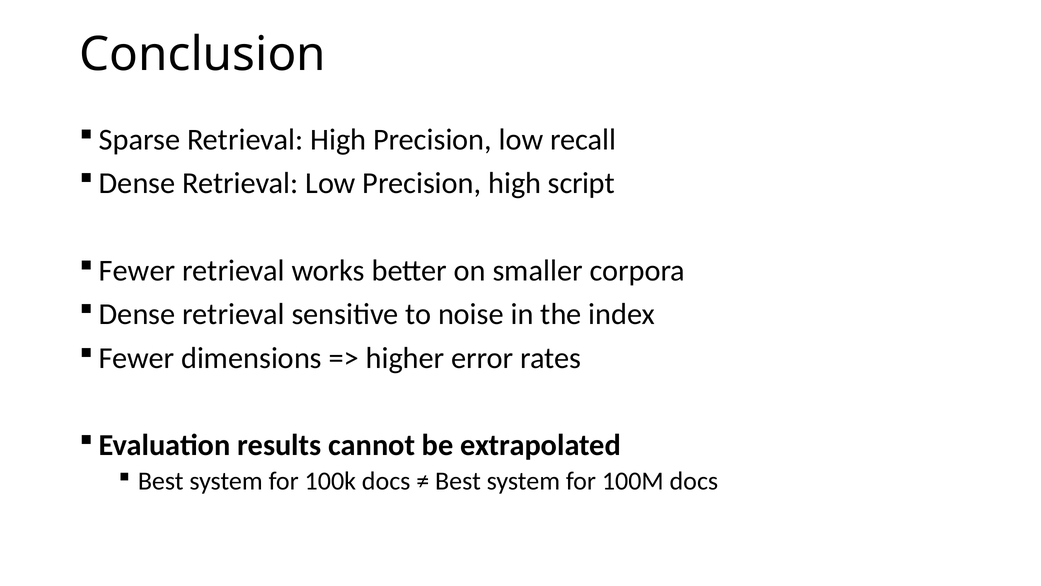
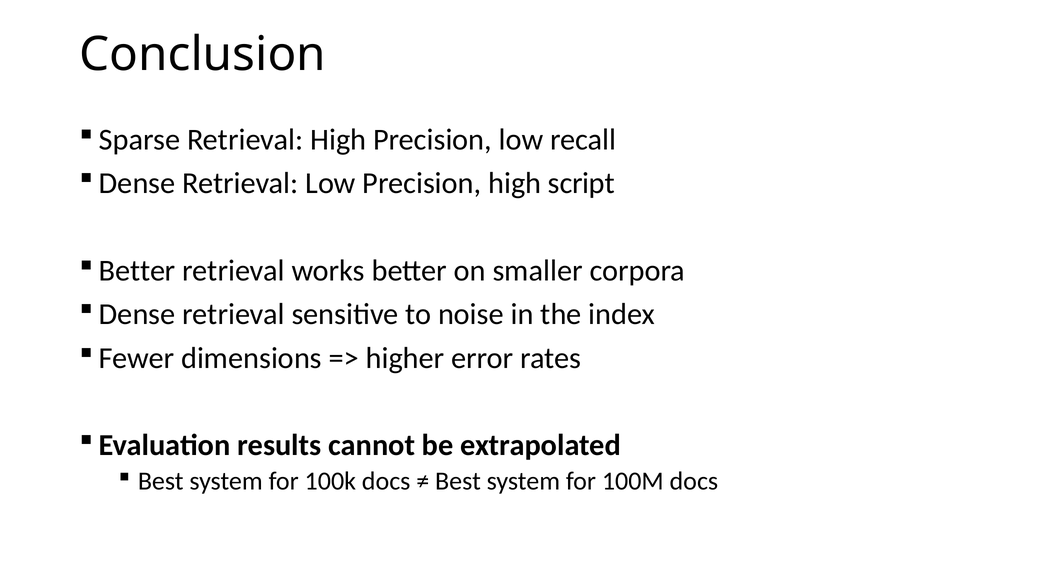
Fewer: Fewer -> Better (137, 270)
